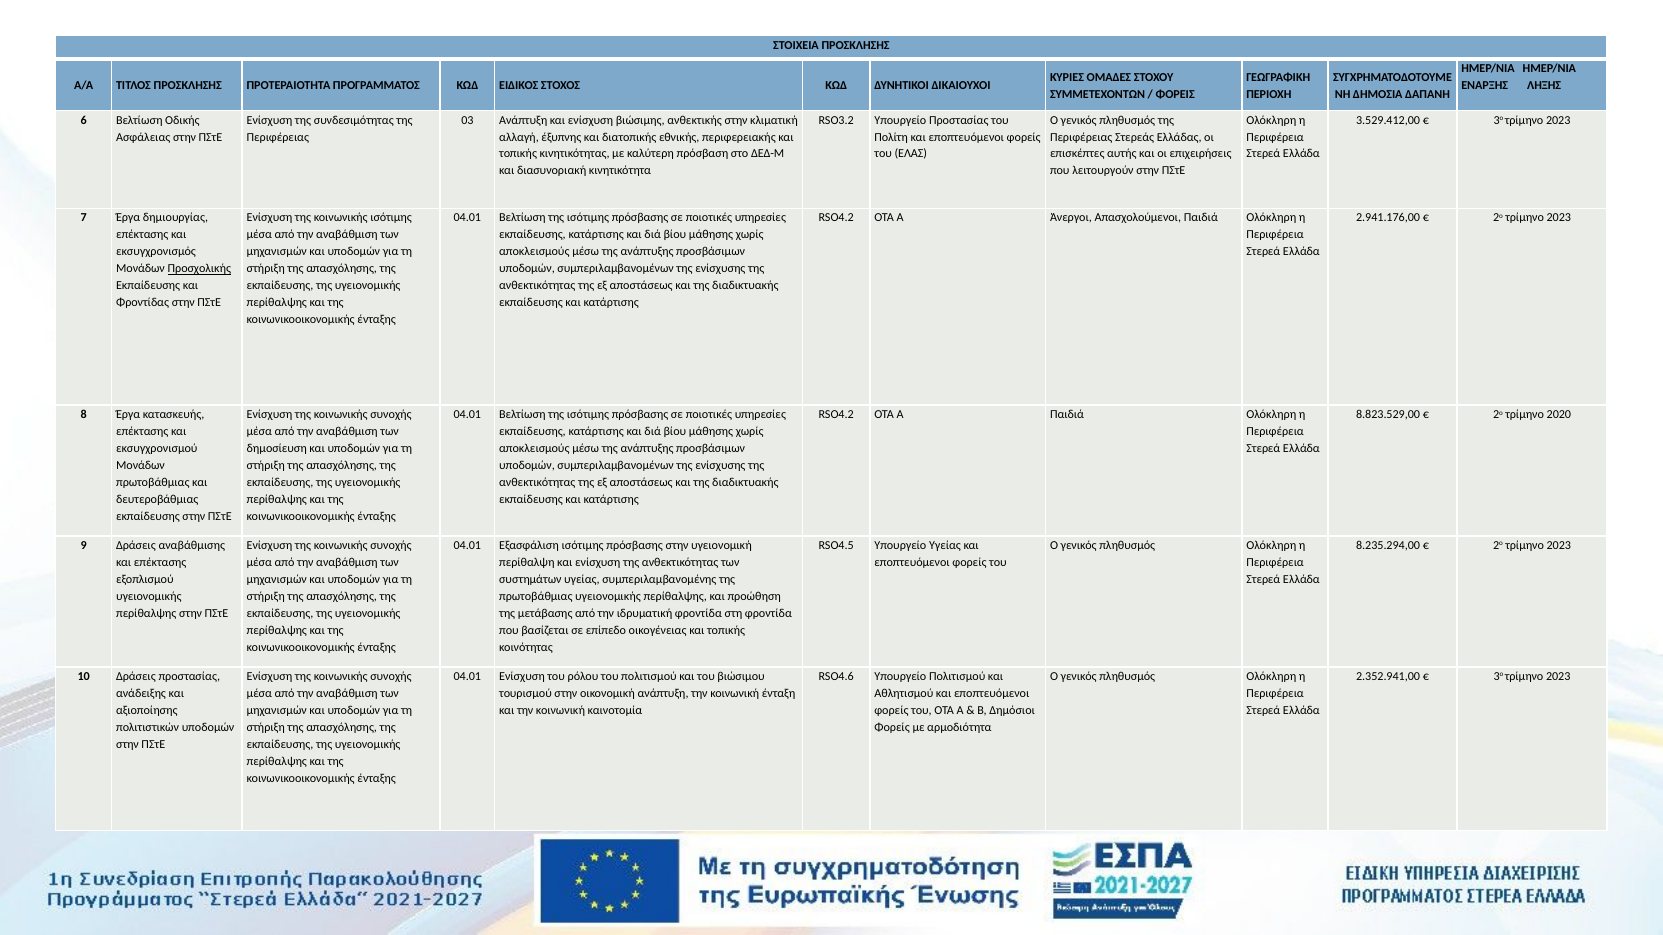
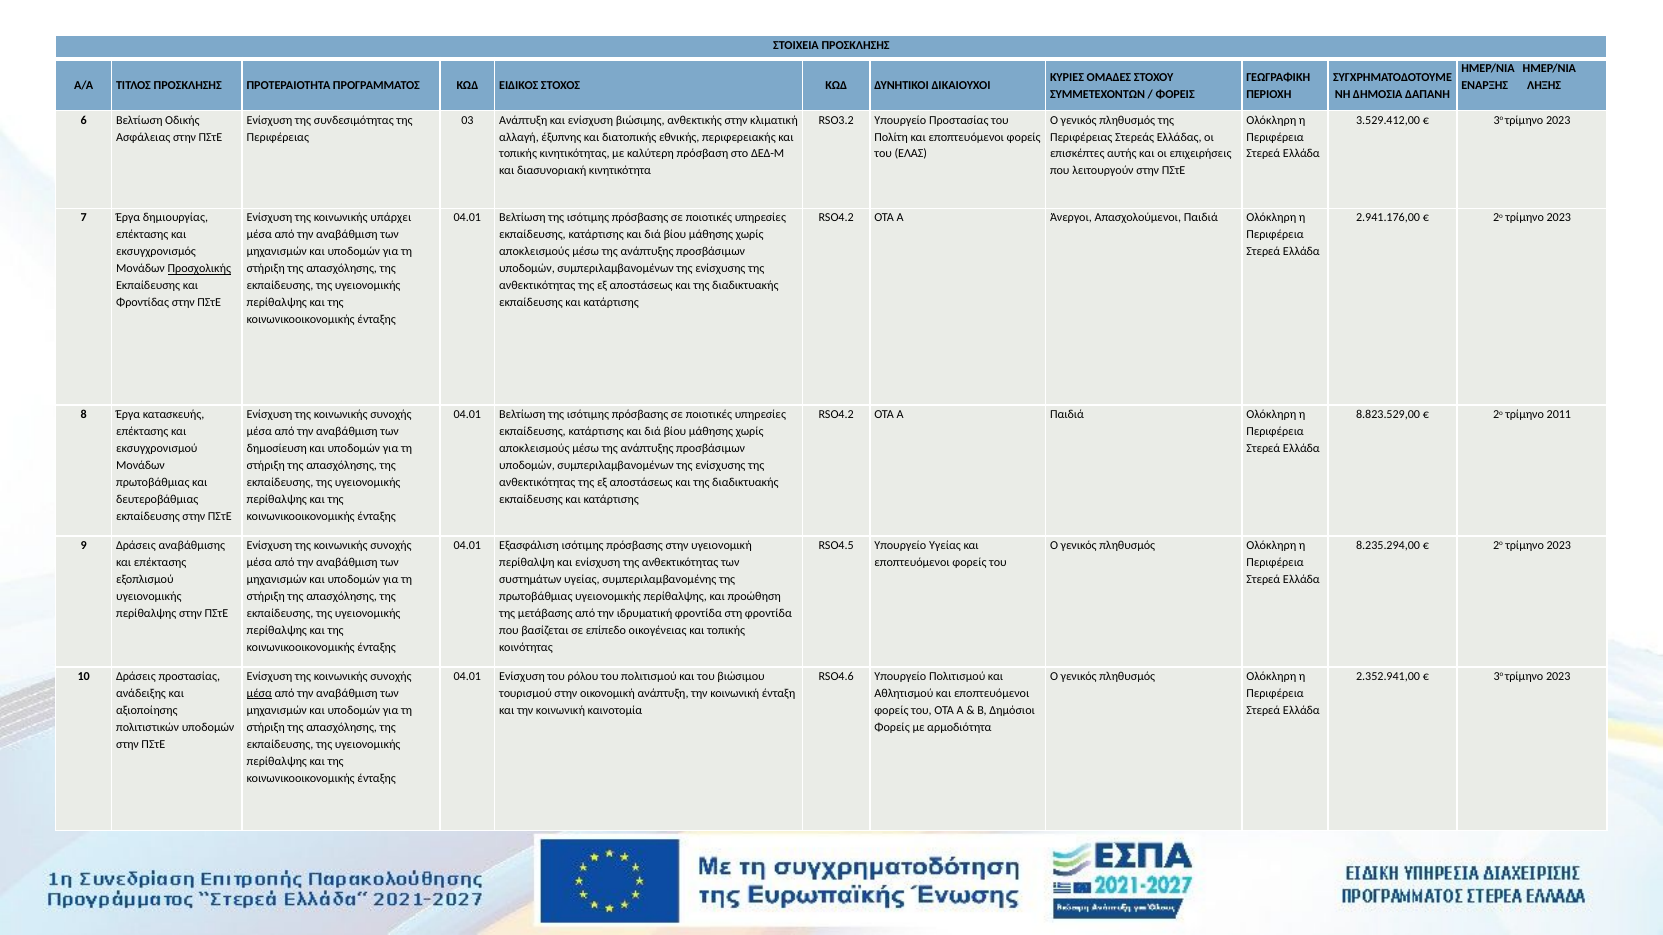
κοινωνικής ισότιμης: ισότιμης -> υπάρχει (391, 218)
2020: 2020 -> 2011 (1559, 415)
μέσα underline: none -> present (259, 694)
